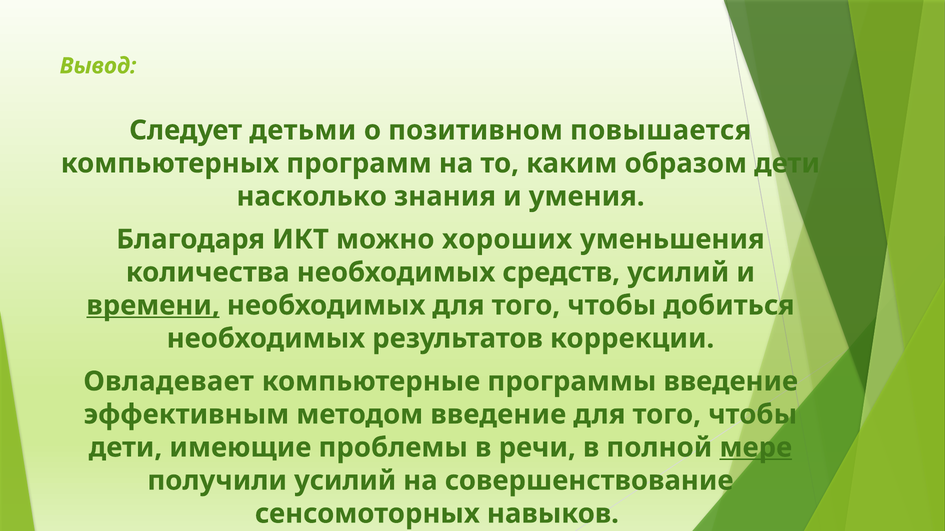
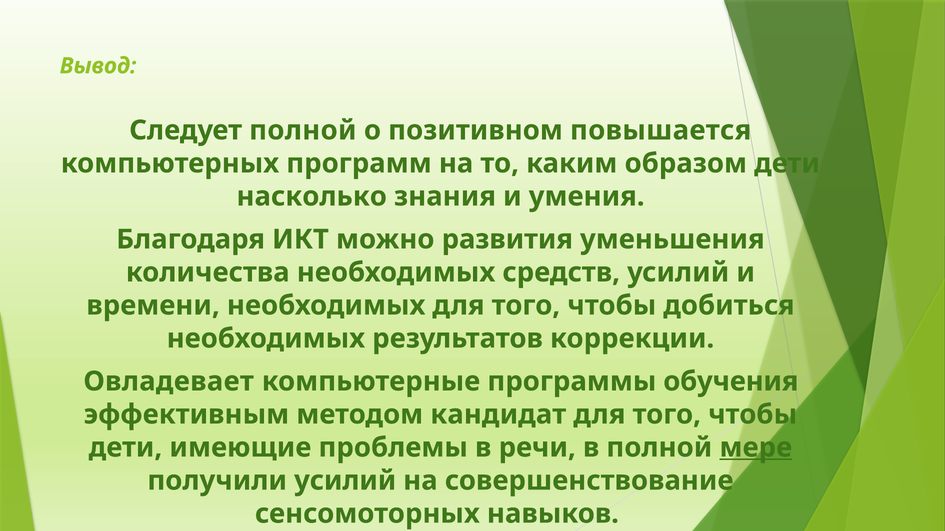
Следует детьми: детьми -> полной (303, 130)
хороших: хороших -> развития (507, 240)
времени underline: present -> none (153, 306)
программы введение: введение -> обучения (731, 382)
методом введение: введение -> кандидат (498, 415)
